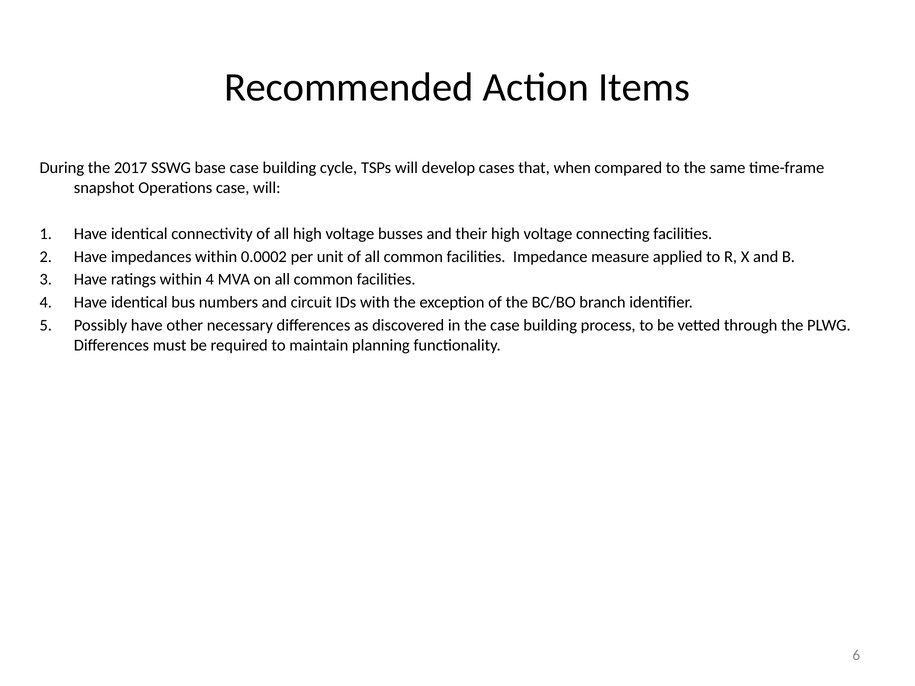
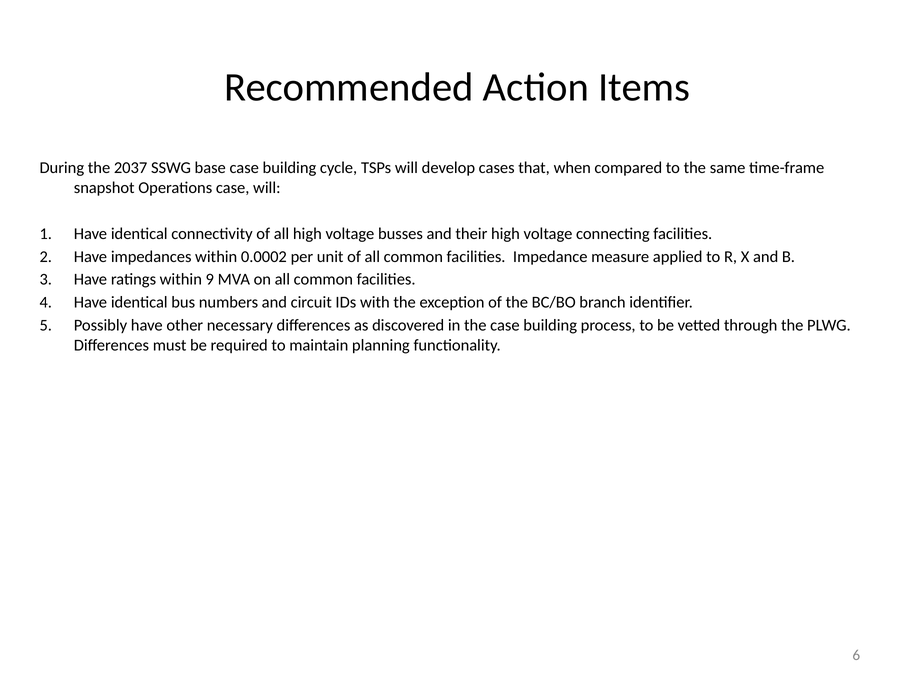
2017: 2017 -> 2037 (131, 168)
within 4: 4 -> 9 (210, 280)
